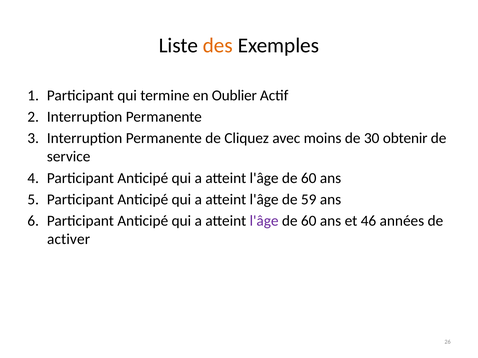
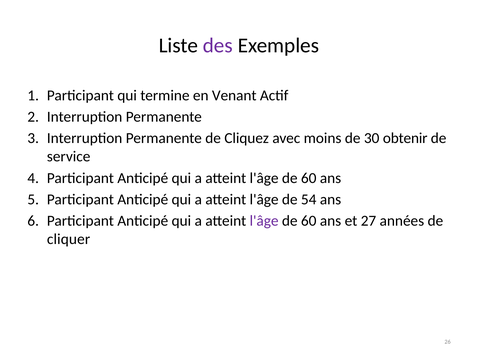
des colour: orange -> purple (218, 46)
Oublier: Oublier -> Venant (234, 96)
59: 59 -> 54 (309, 200)
46: 46 -> 27 (368, 221)
activer: activer -> cliquer (69, 239)
